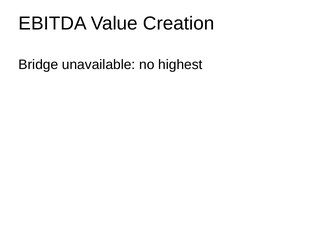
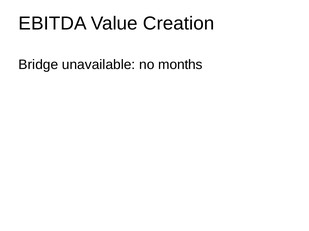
highest: highest -> months (180, 65)
